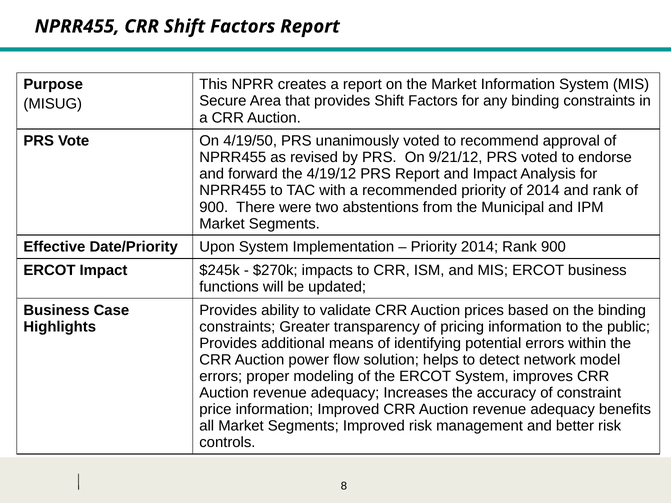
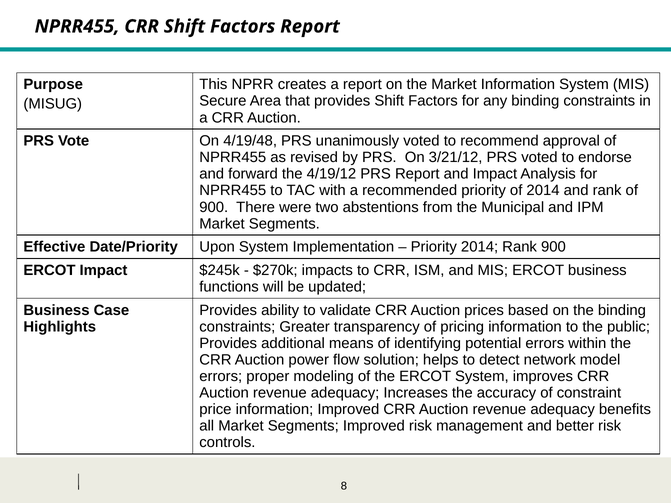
4/19/50: 4/19/50 -> 4/19/48 (250, 141)
9/21/12: 9/21/12 -> 3/21/12 (456, 158)
